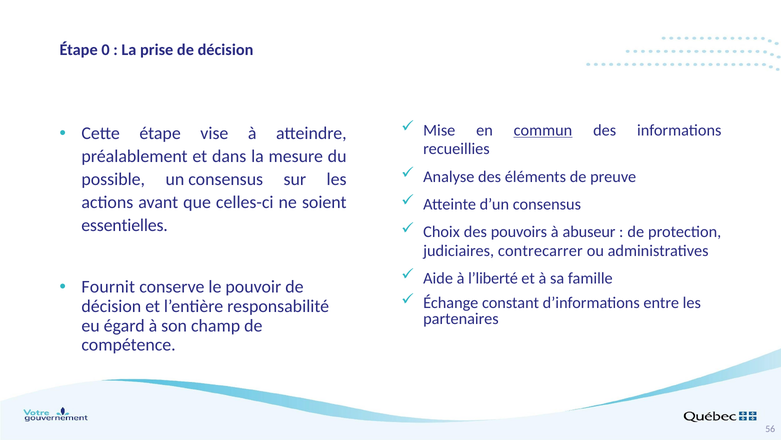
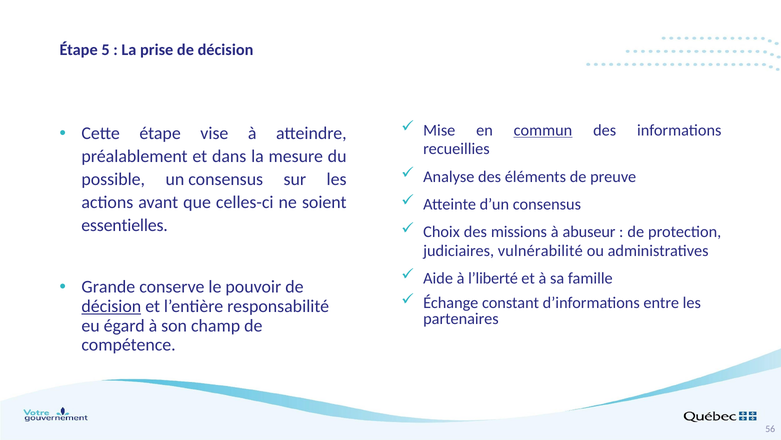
0: 0 -> 5 (106, 50)
pouvoirs: pouvoirs -> missions (519, 232)
contrecarrer: contrecarrer -> vulnérabilité (540, 250)
Fournit: Fournit -> Grande (108, 287)
décision underline: none -> present (111, 306)
